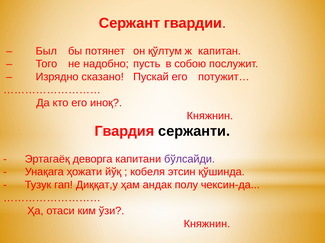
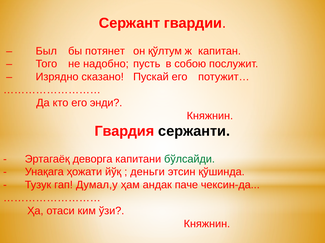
иноқ: иноқ -> энди (106, 103)
бўлсайди colour: purple -> green (190, 159)
кобеля: кобеля -> деньги (148, 172)
Диққат,у: Диққат,у -> Думал,у (97, 185)
полу: полу -> паче (186, 185)
